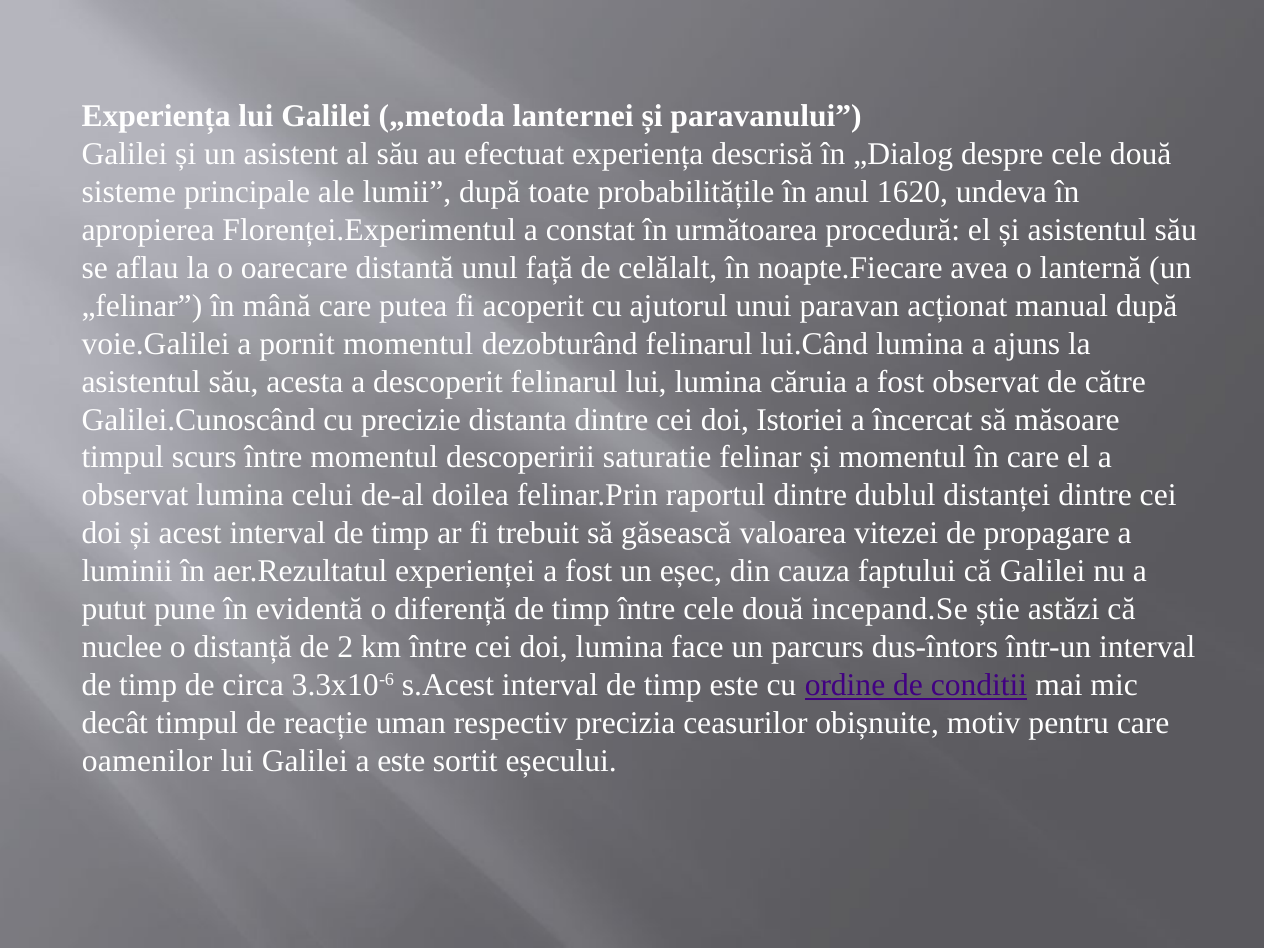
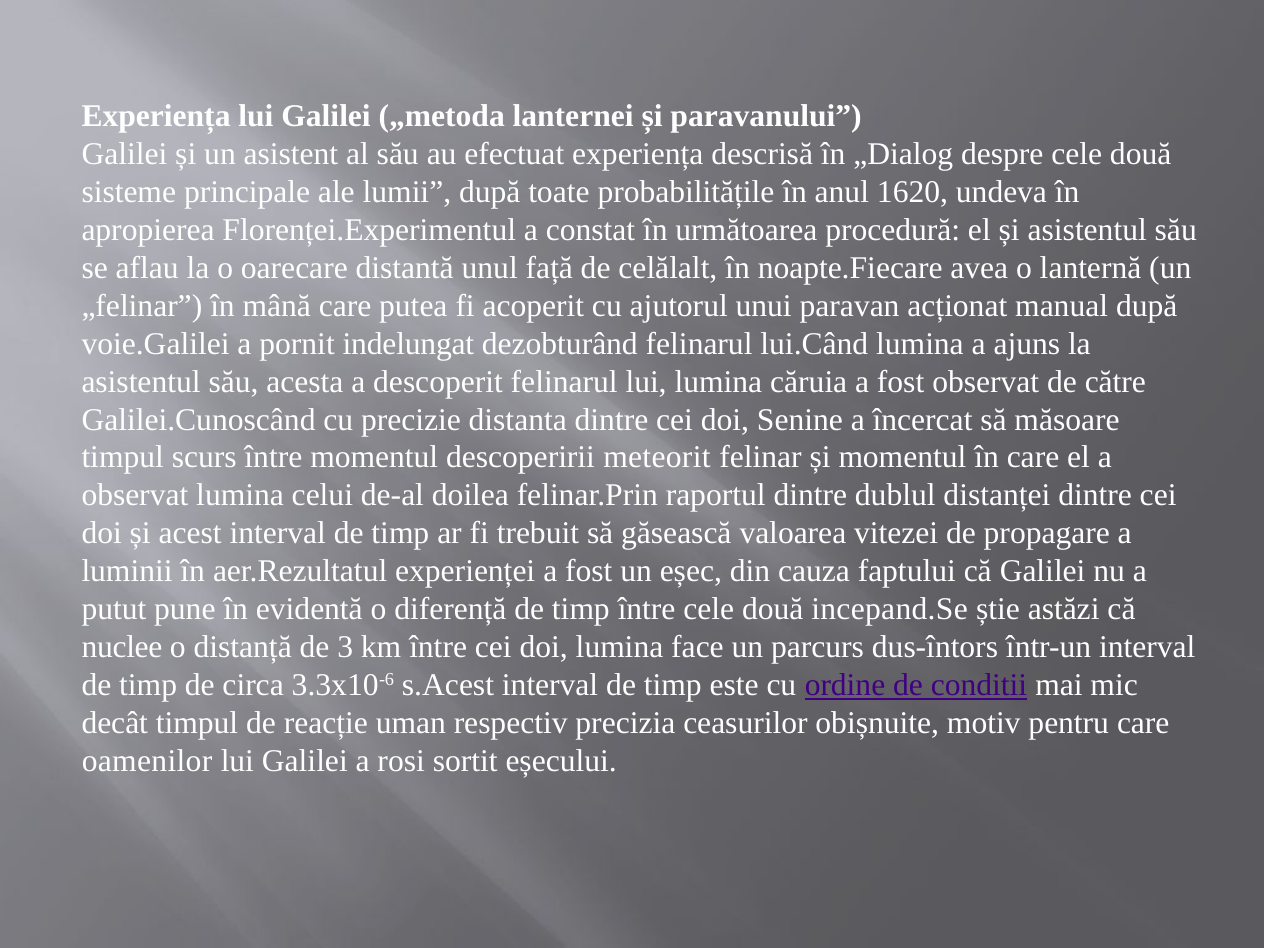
pornit momentul: momentul -> indelungat (408, 344)
Istoriei: Istoriei -> Senine (800, 420)
saturatie: saturatie -> meteorit (657, 458)
2: 2 -> 3 (345, 647)
a este: este -> rosi (401, 761)
